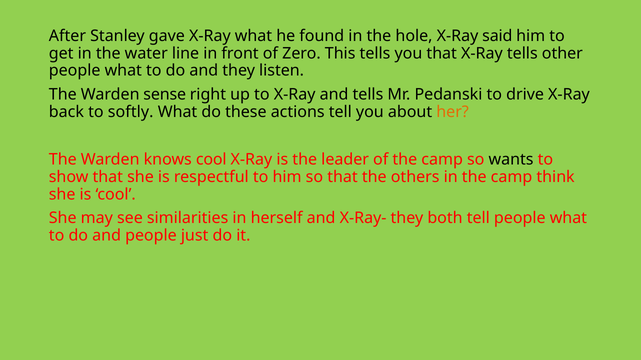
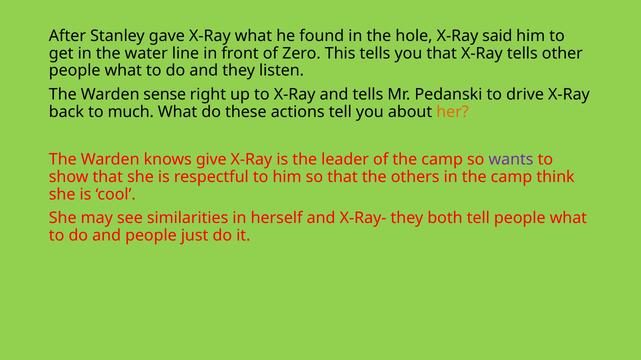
softly: softly -> much (131, 112)
knows cool: cool -> give (211, 160)
wants colour: black -> purple (511, 160)
